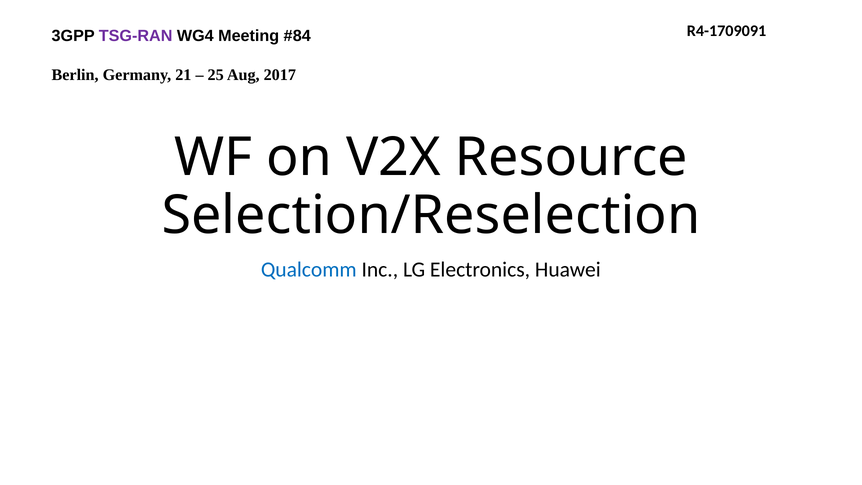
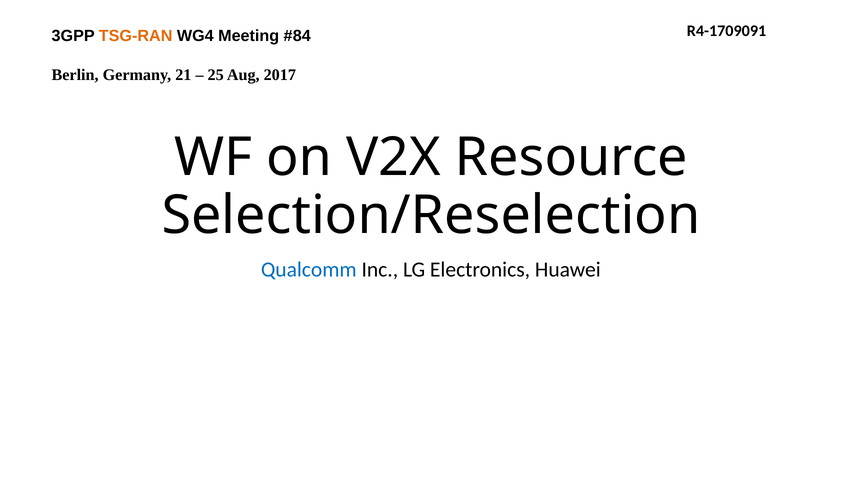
TSG-RAN colour: purple -> orange (136, 36)
